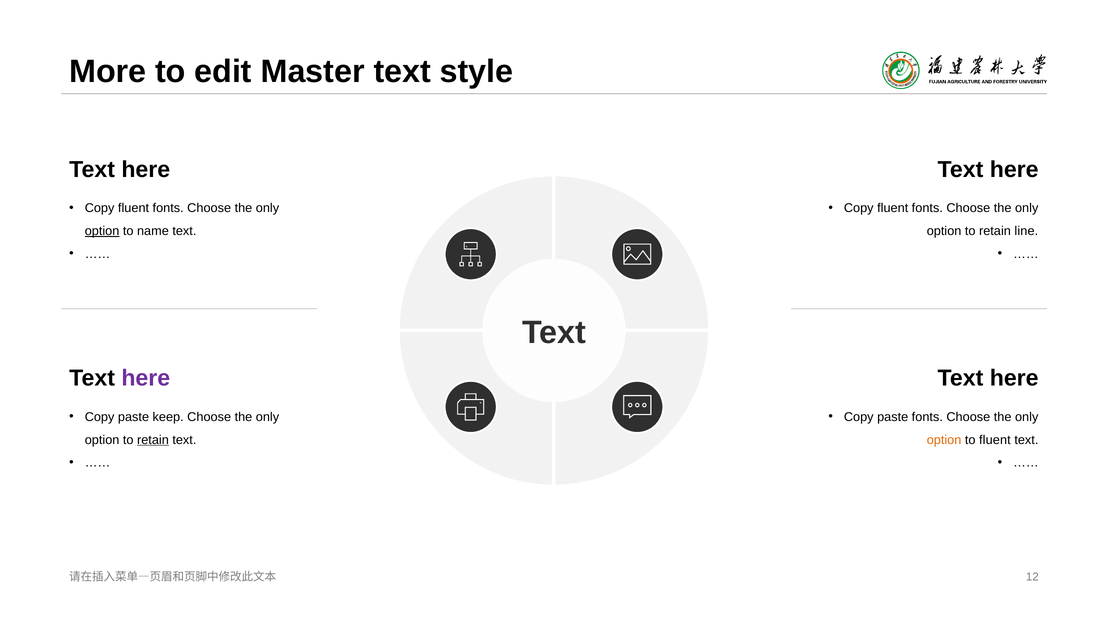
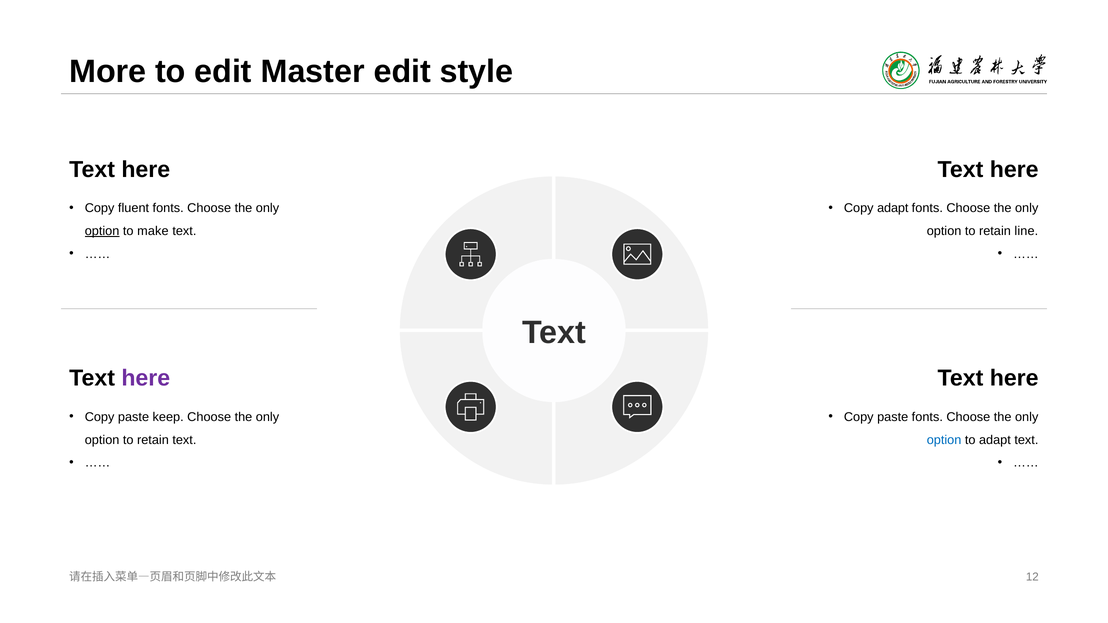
Master text: text -> edit (402, 72)
fluent: fluent -> adapt (893, 208)
name: name -> make (153, 231)
retain underline: present -> none (153, 440)
option colour: orange -> blue (944, 440)
to fluent: fluent -> adapt (995, 440)
